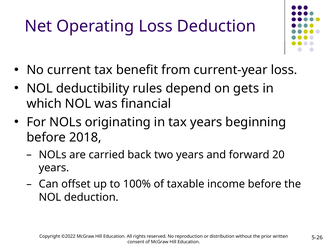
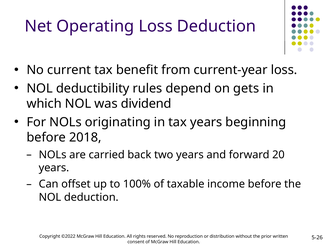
financial: financial -> dividend (146, 104)
